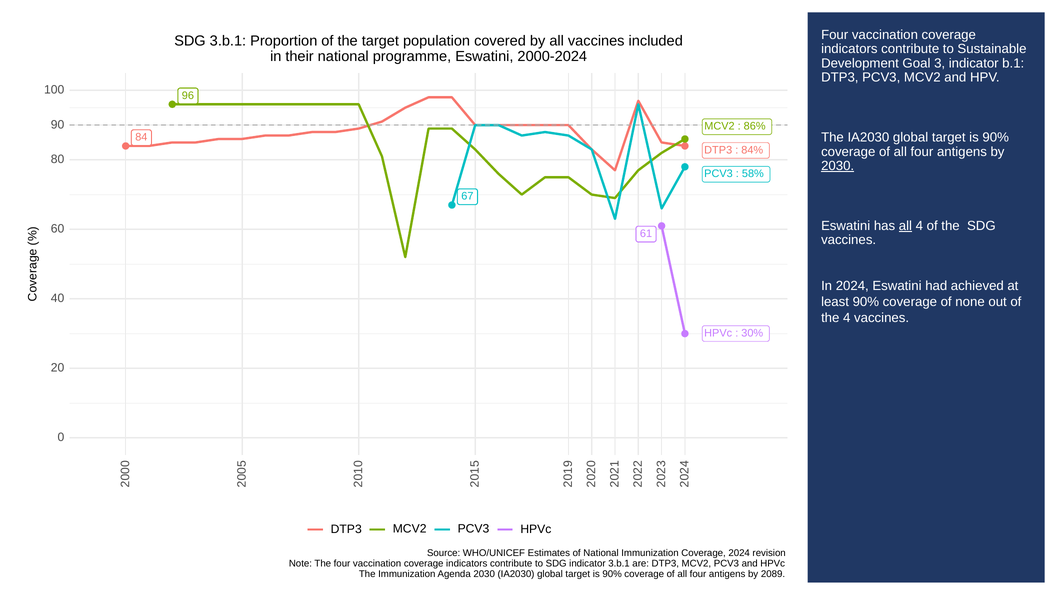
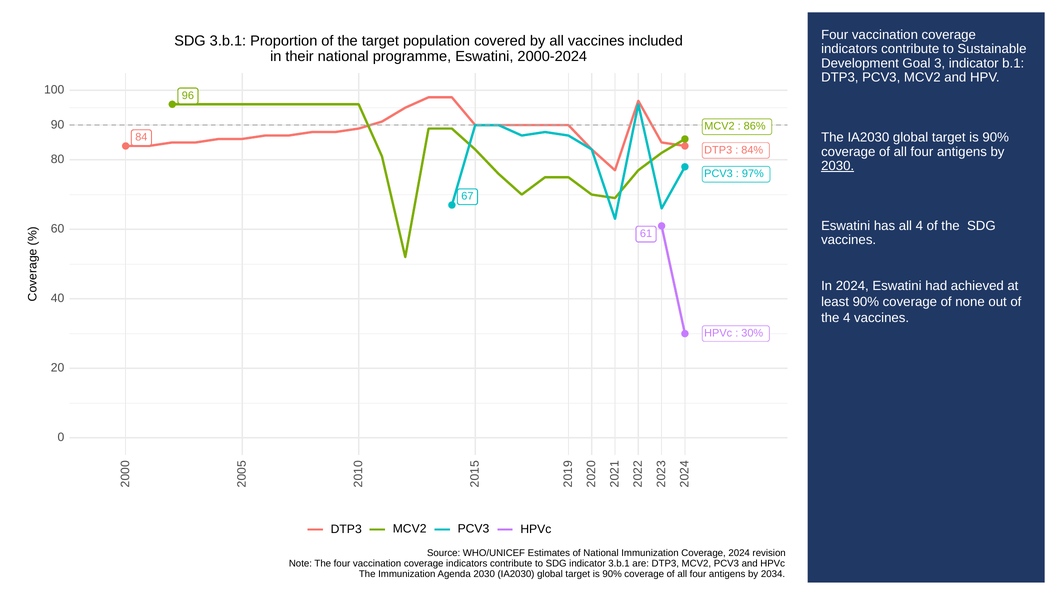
58%: 58% -> 97% (753, 174)
all underline: present -> none (905, 226)
2089: 2089 -> 2034 (773, 574)
